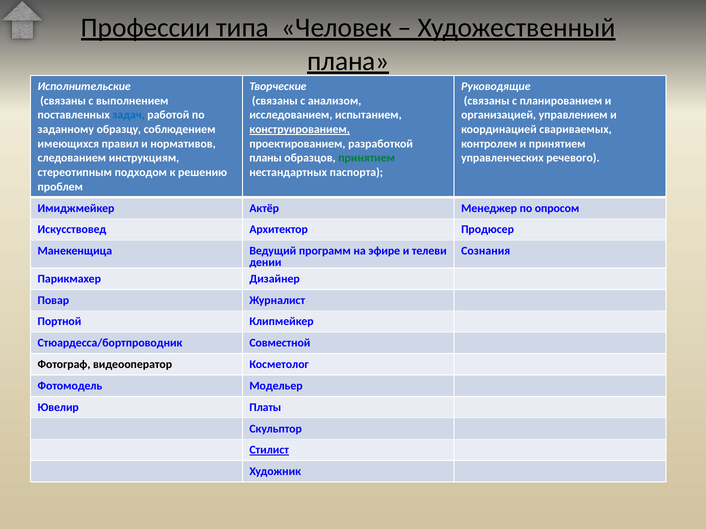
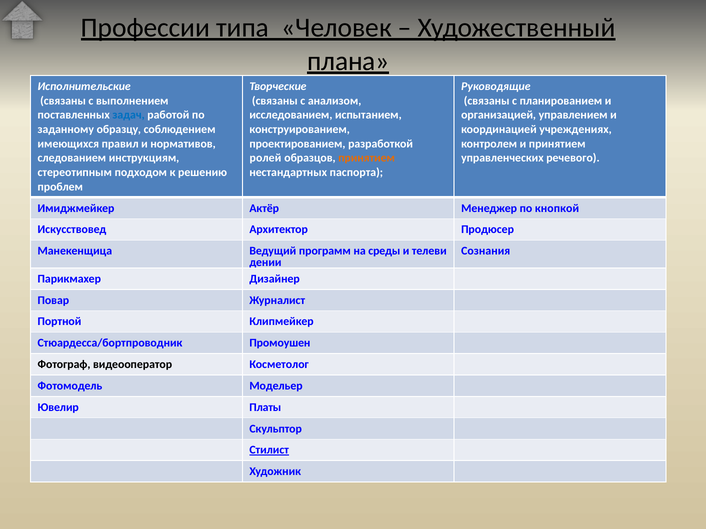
конструированием underline: present -> none (300, 130)
свариваемых: свариваемых -> учреждениях (576, 130)
планы: планы -> ролей (265, 158)
принятием colour: green -> orange (367, 158)
опросом: опросом -> кнопкой (557, 208)
эфире: эфире -> среды (384, 251)
Совместной: Совместной -> Промоушен (280, 343)
